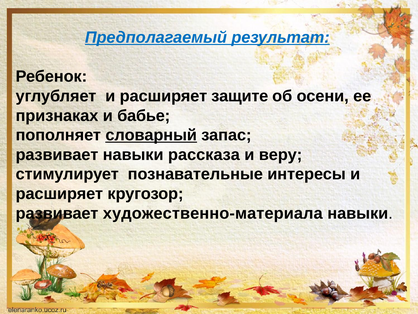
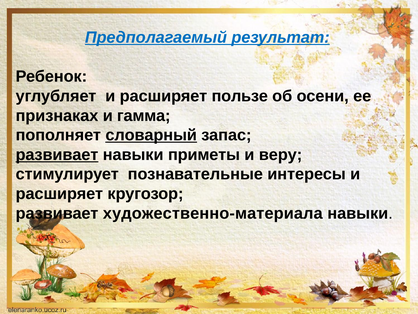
защите: защите -> пользе (240, 96)
бабье: бабье -> гамма (144, 115)
развивает underline: none -> present (57, 154)
рассказа: рассказа -> приметы (204, 154)
